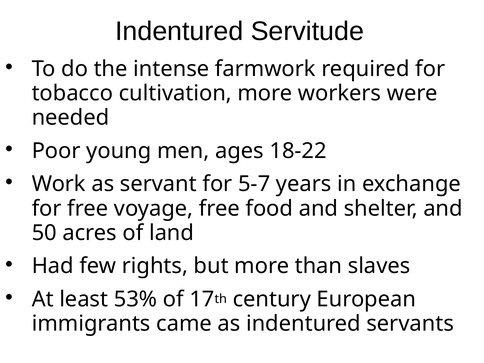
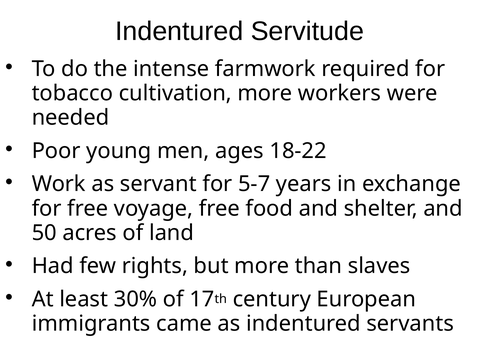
53%: 53% -> 30% (135, 299)
